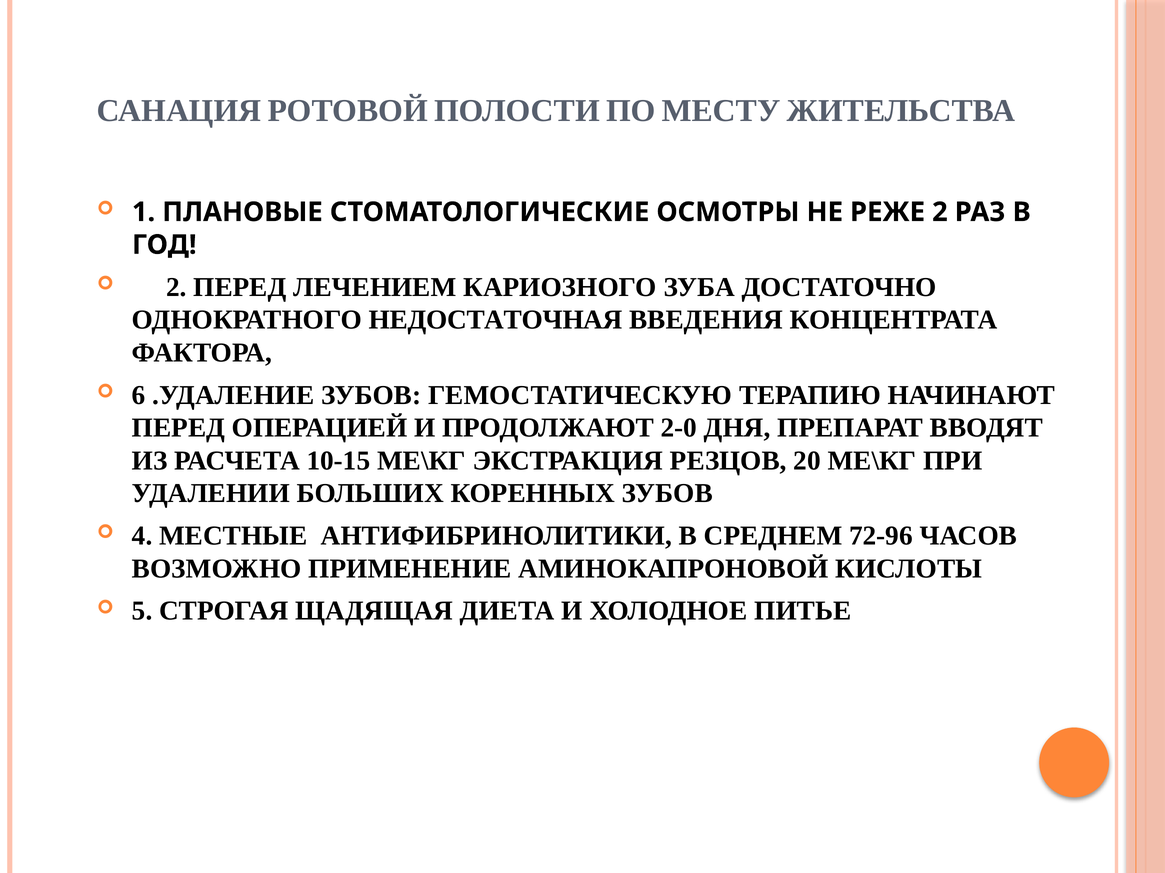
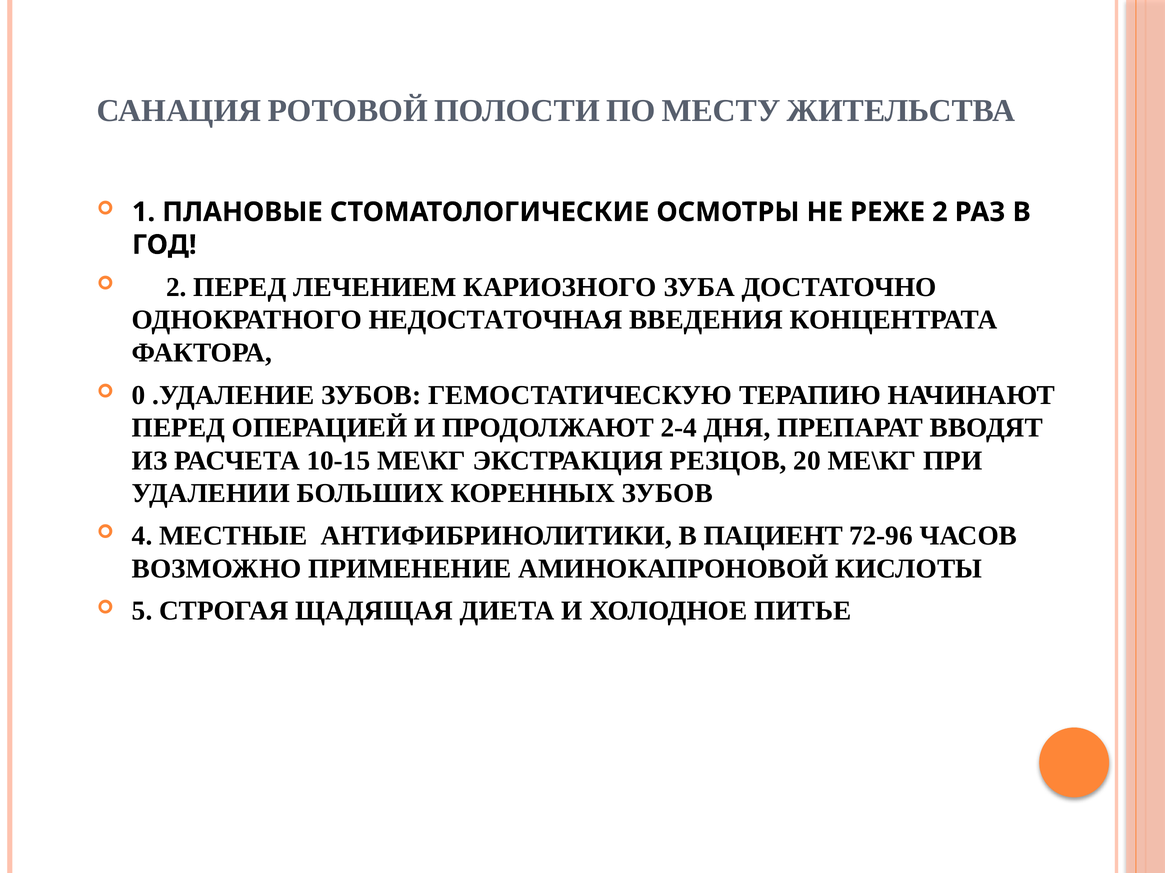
6: 6 -> 0 (139, 395)
2-0: 2-0 -> 2-4 (679, 428)
СРЕДНЕМ: СРЕДНЕМ -> ПАЦИЕНТ (773, 536)
